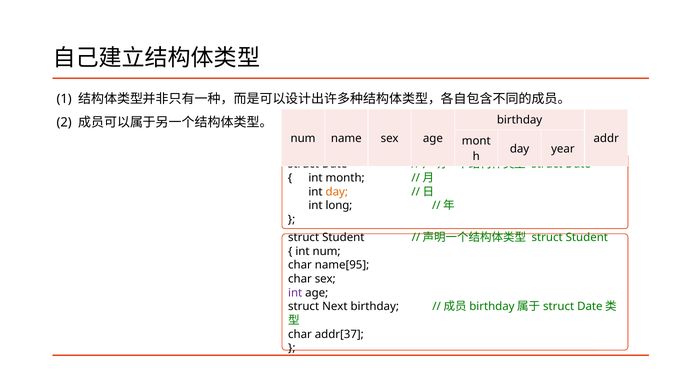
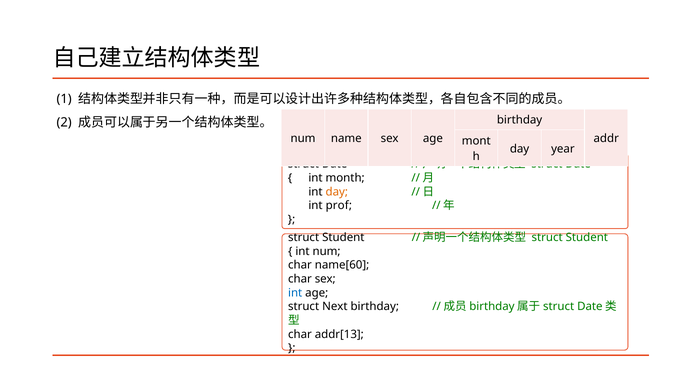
long: long -> prof (339, 206)
name[95: name[95 -> name[60 (342, 265)
int colour: purple -> blue (295, 292)
addr[37: addr[37 -> addr[13 (339, 334)
